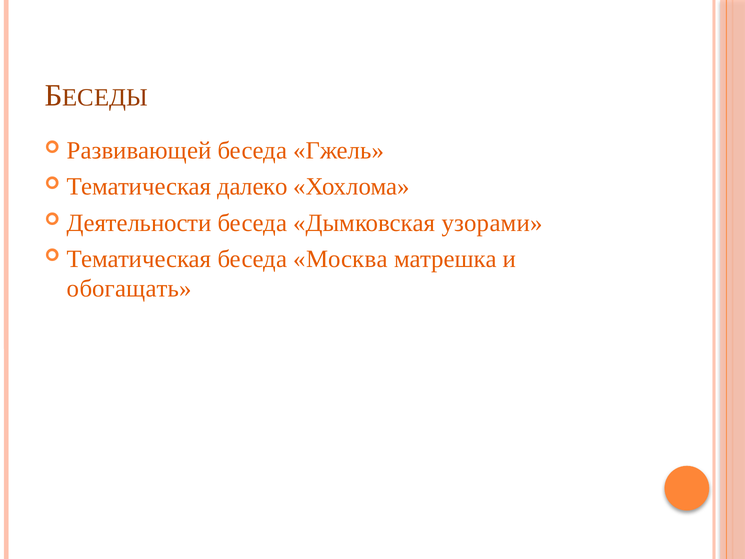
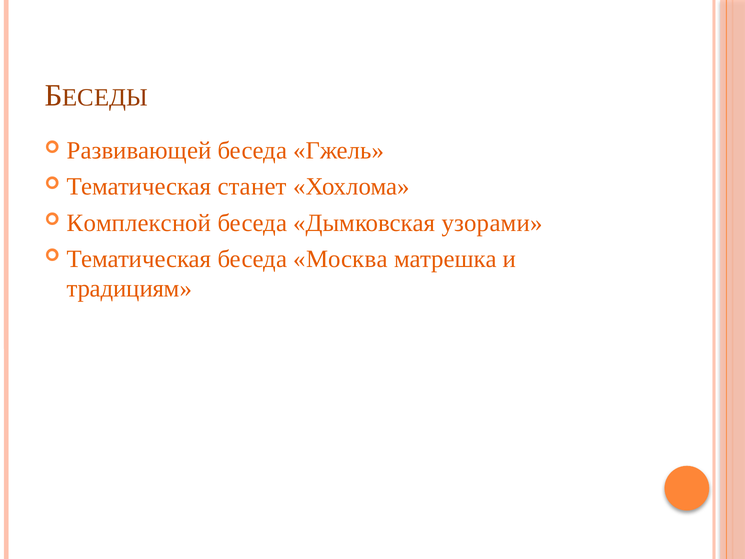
далеко: далеко -> станет (252, 187)
Деятельности: Деятельности -> Комплексной (139, 223)
обогащать: обогащать -> традициям (129, 289)
